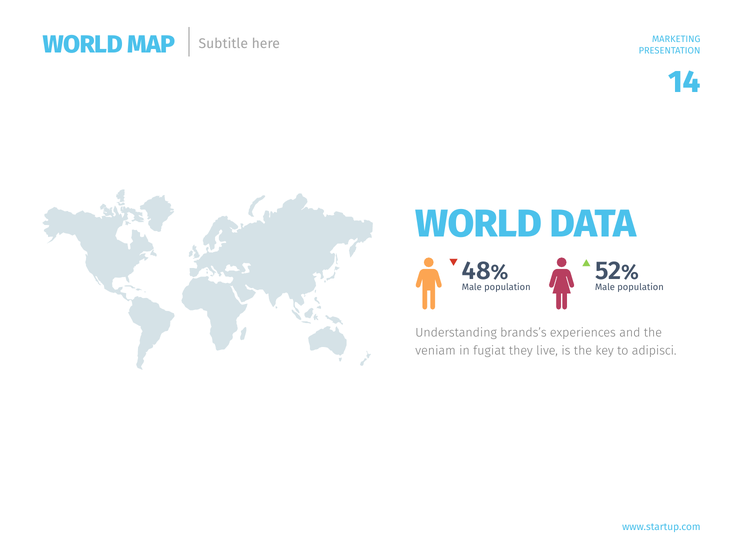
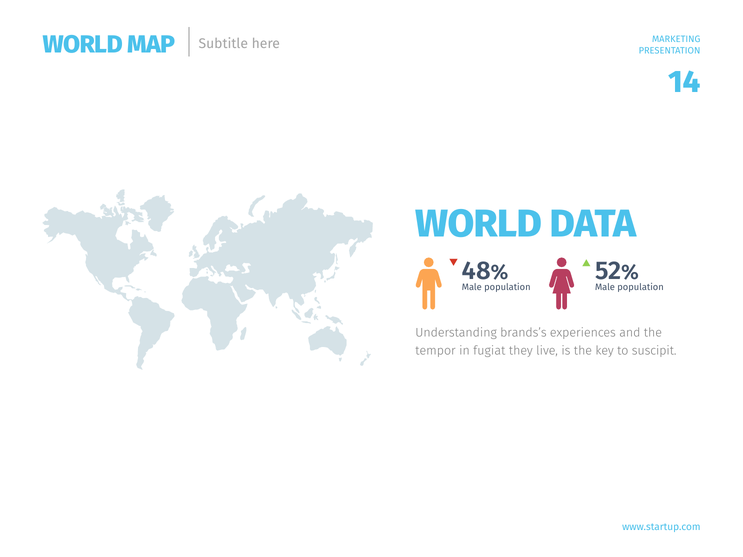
veniam: veniam -> tempor (436, 351)
adipisci: adipisci -> suscipit (654, 351)
